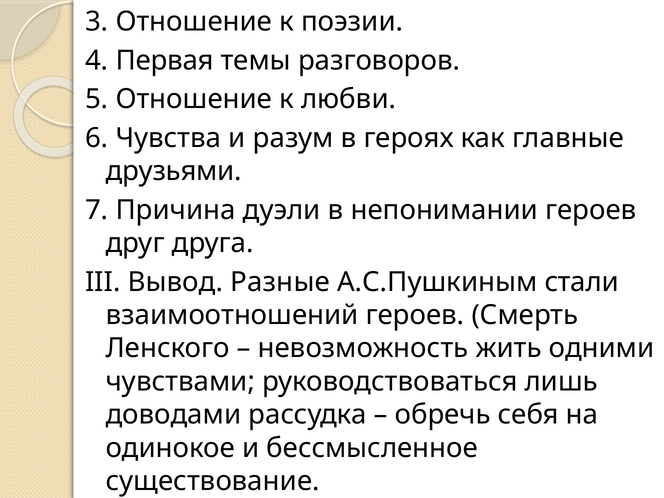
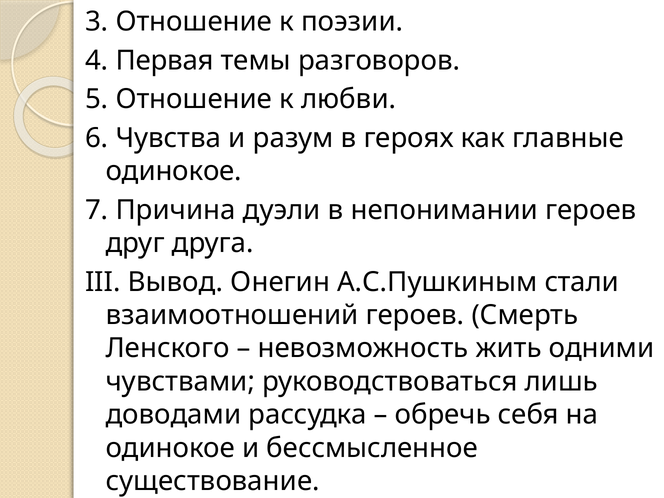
друзьями: друзьями -> одинокое (174, 171)
Разные: Разные -> Онегин (280, 282)
